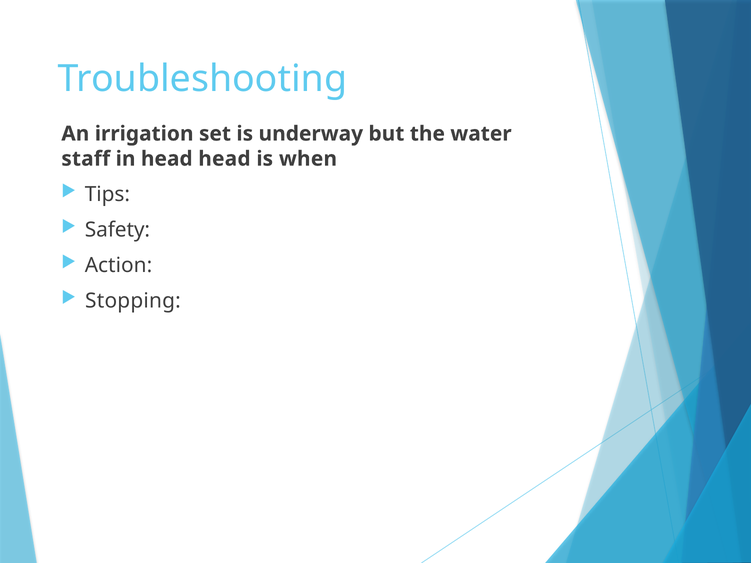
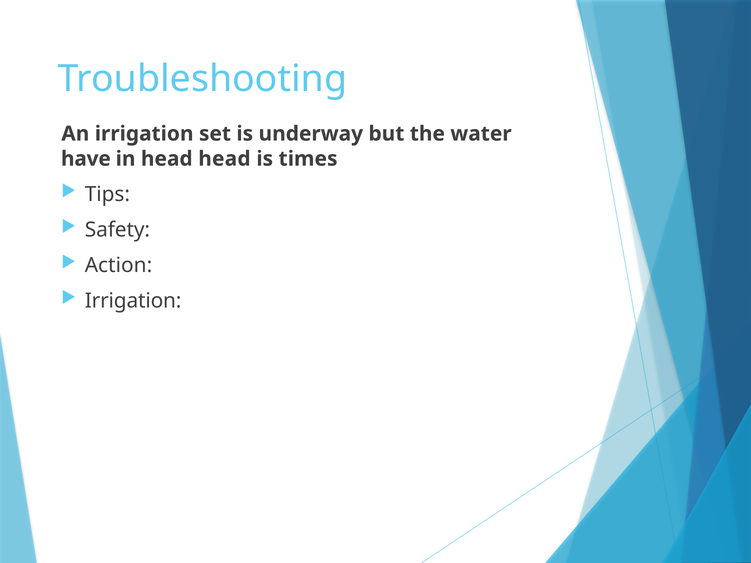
staff: staff -> have (86, 159)
when: when -> times (308, 159)
Stopping: Stopping -> Irrigation (133, 301)
